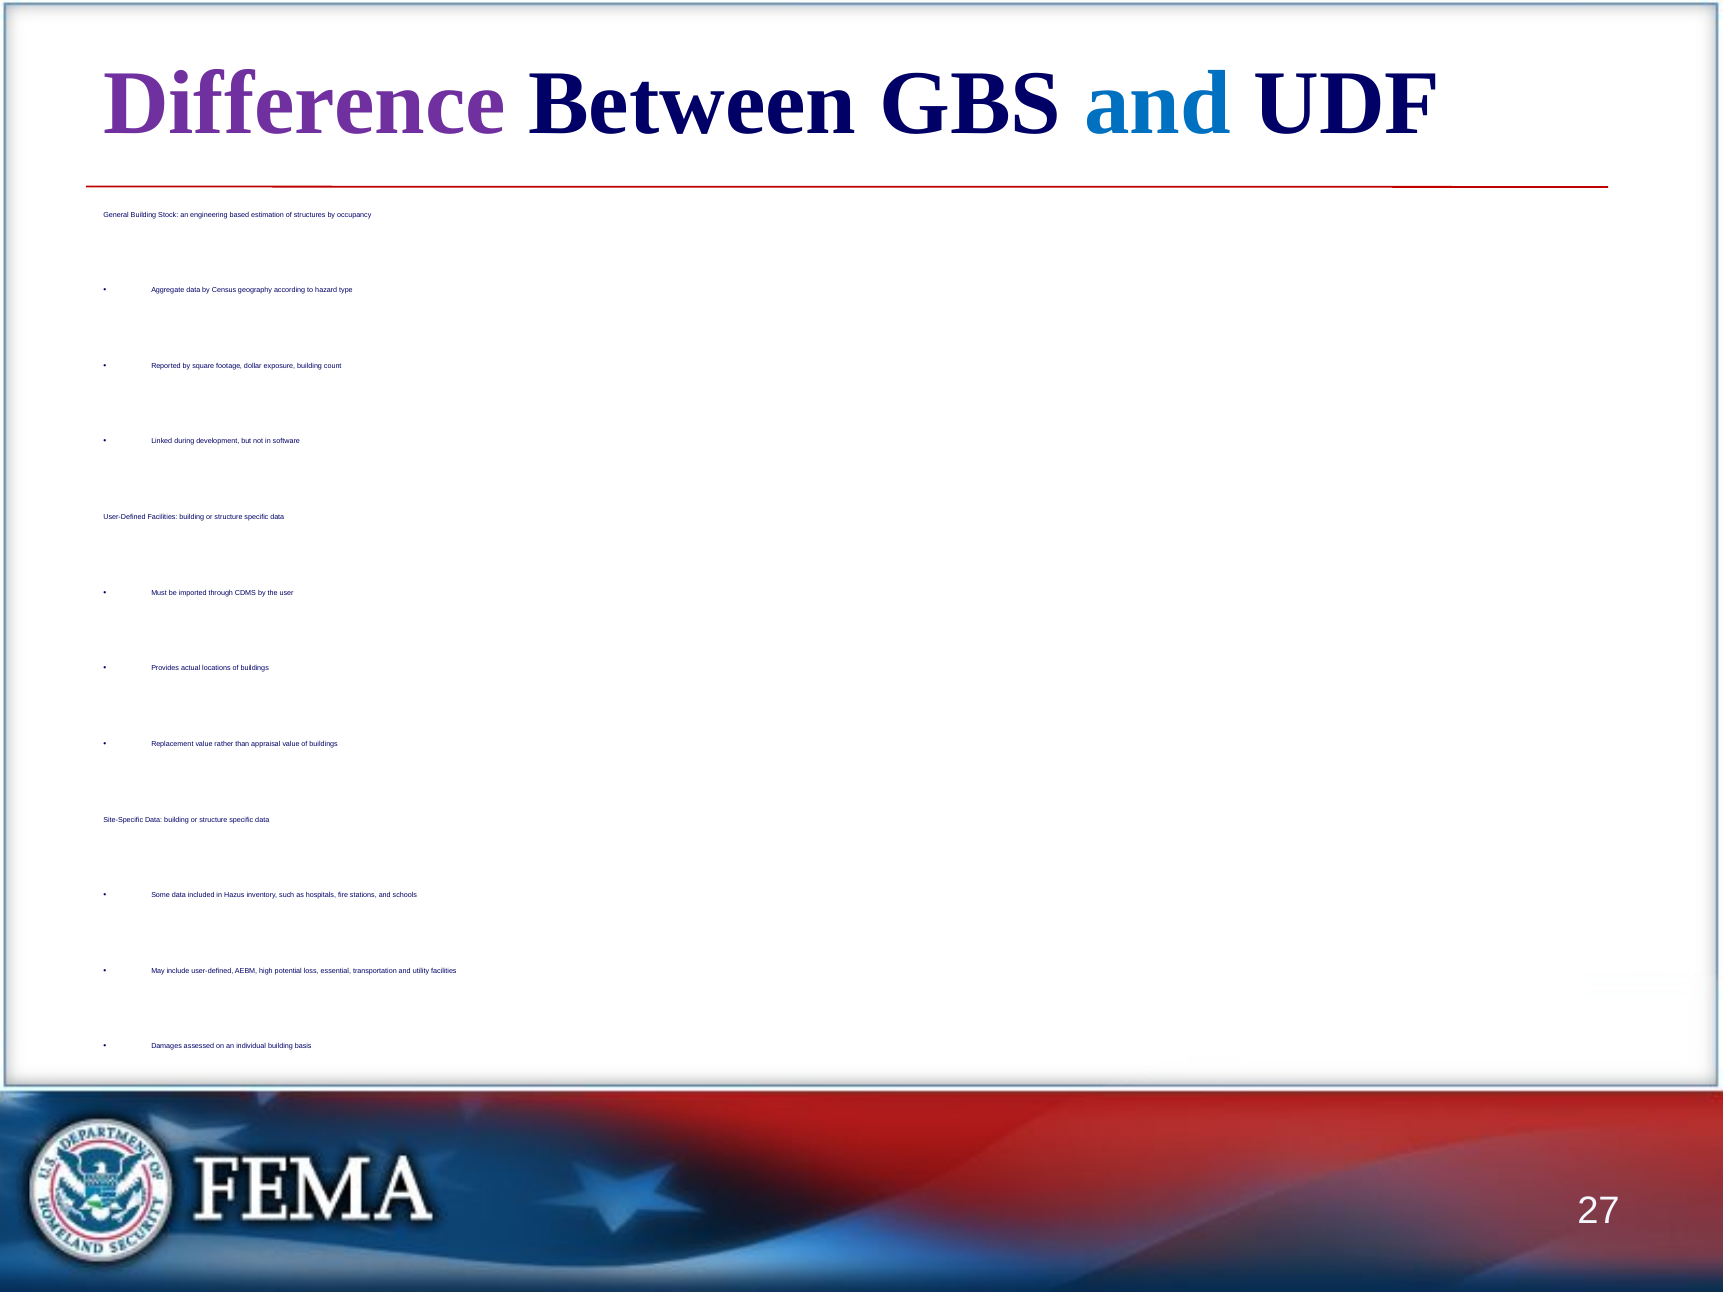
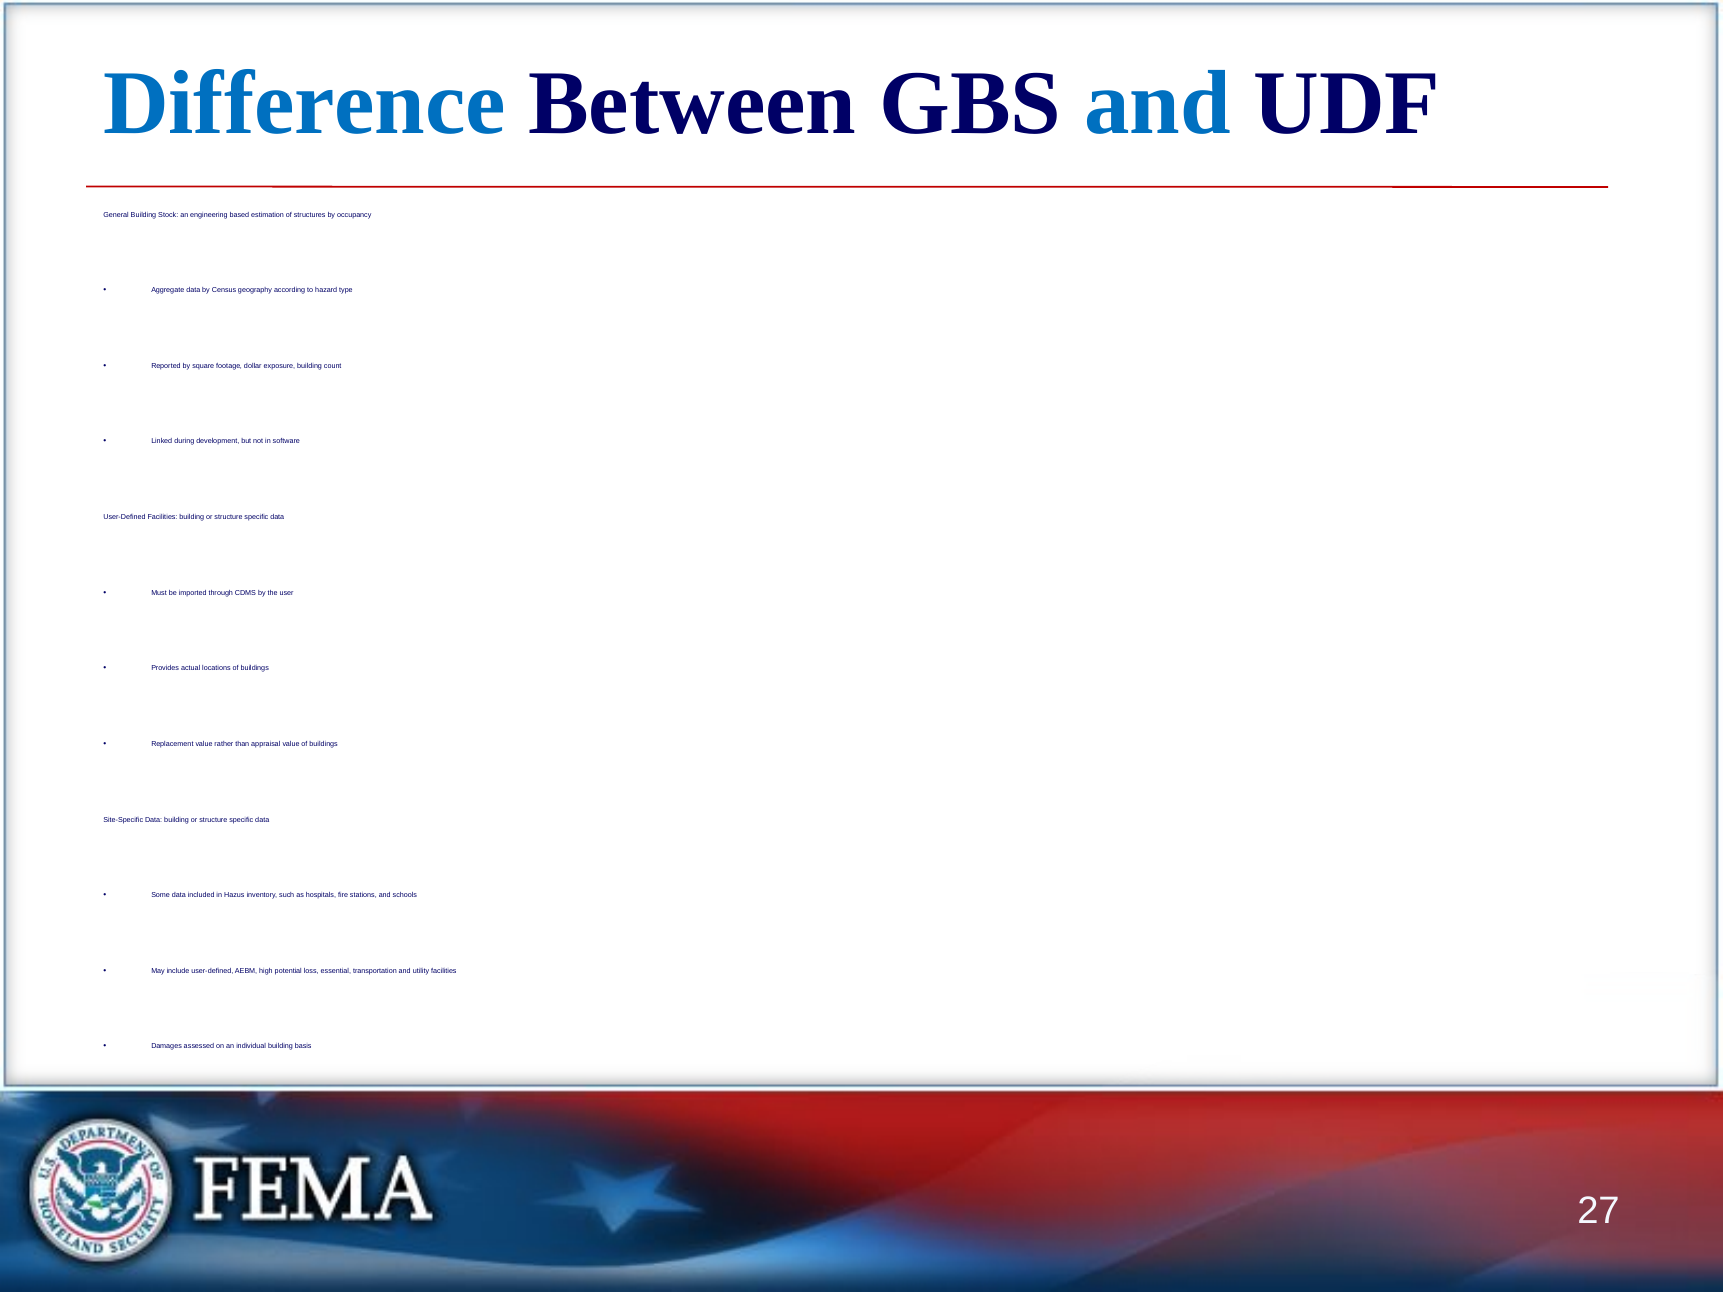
Difference colour: purple -> blue (304, 104)
